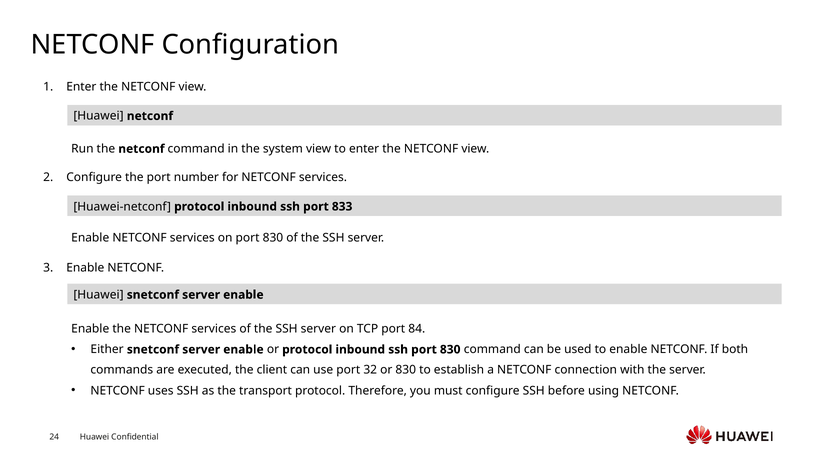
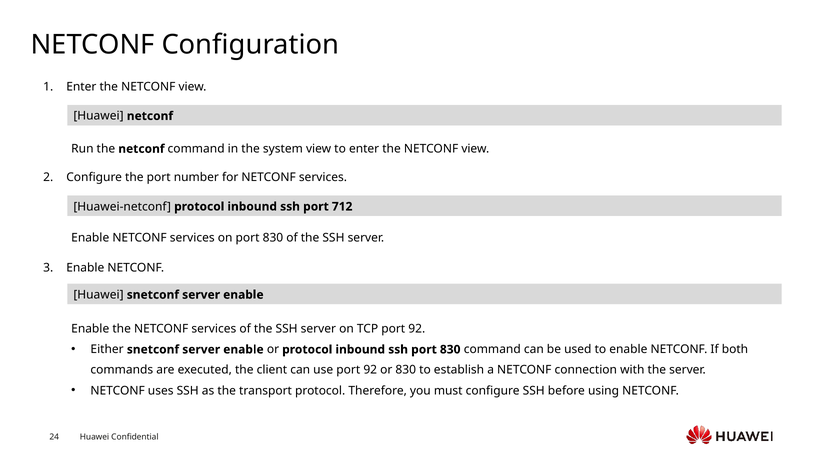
833: 833 -> 712 (342, 206)
TCP port 84: 84 -> 92 (417, 329)
use port 32: 32 -> 92 (370, 370)
